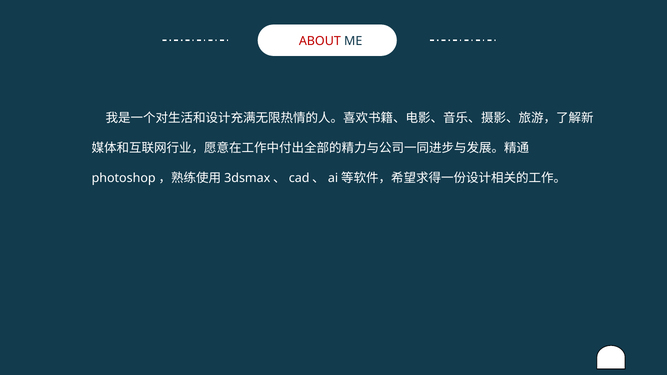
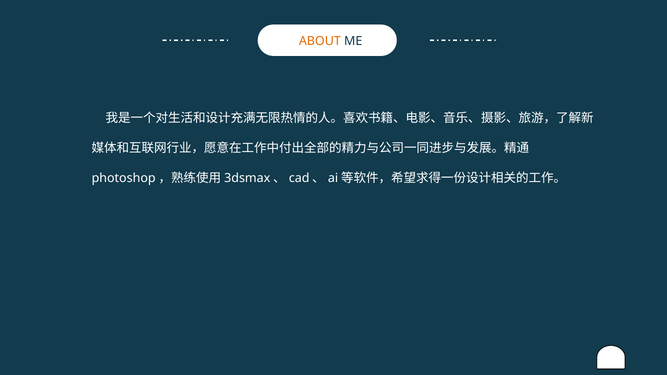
ABOUT colour: red -> orange (320, 41)
